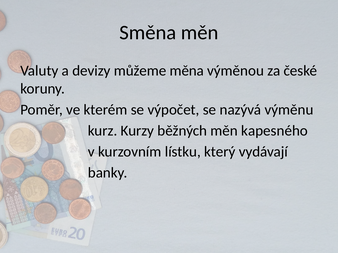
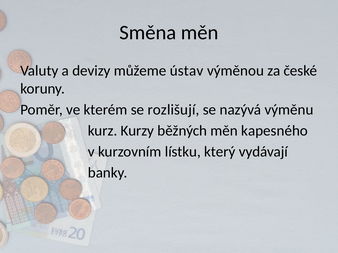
měna: měna -> ústav (187, 71)
výpočet: výpočet -> rozlišují (173, 110)
